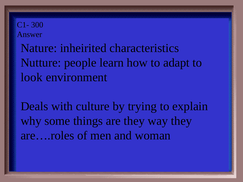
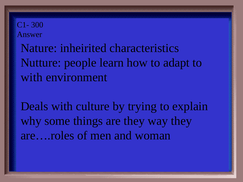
look: look -> with (32, 77)
